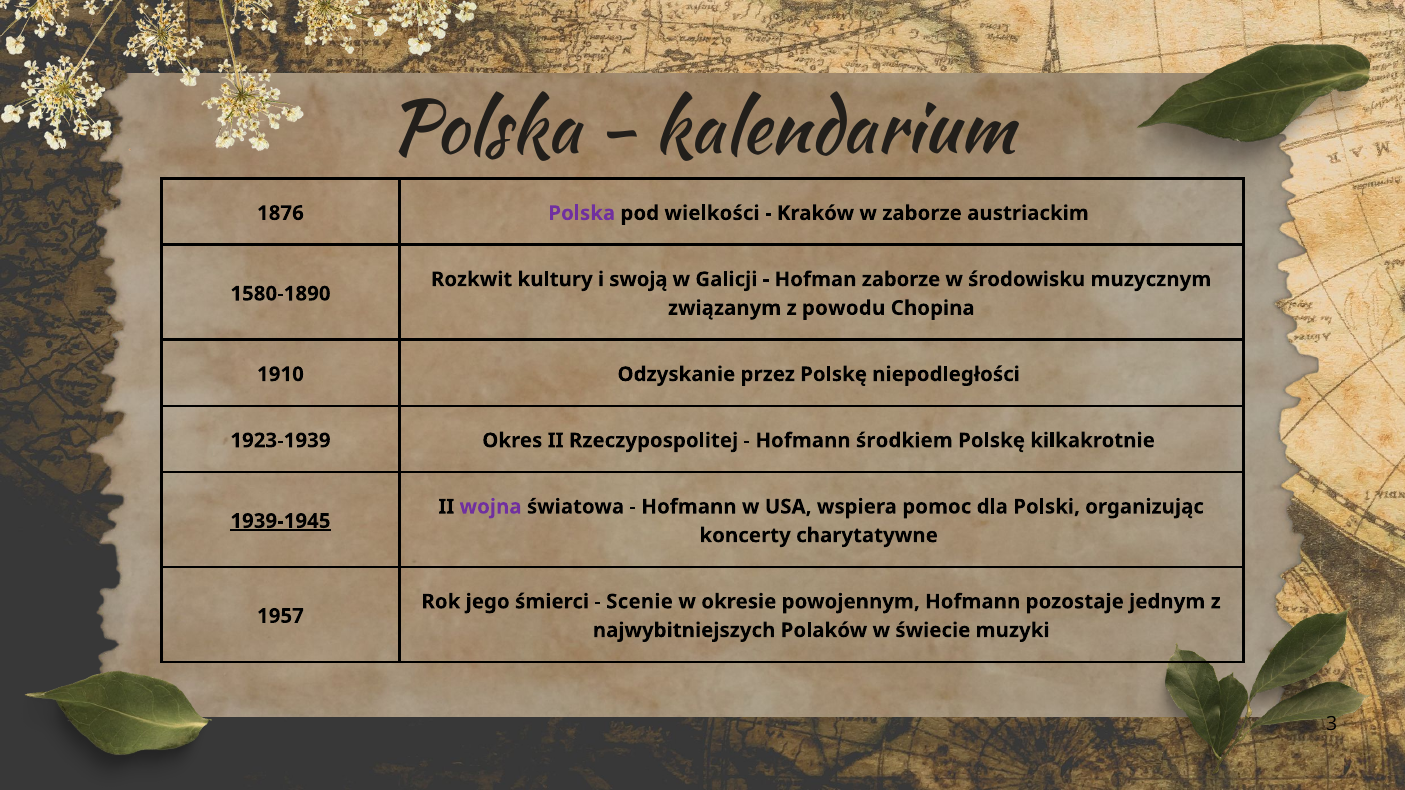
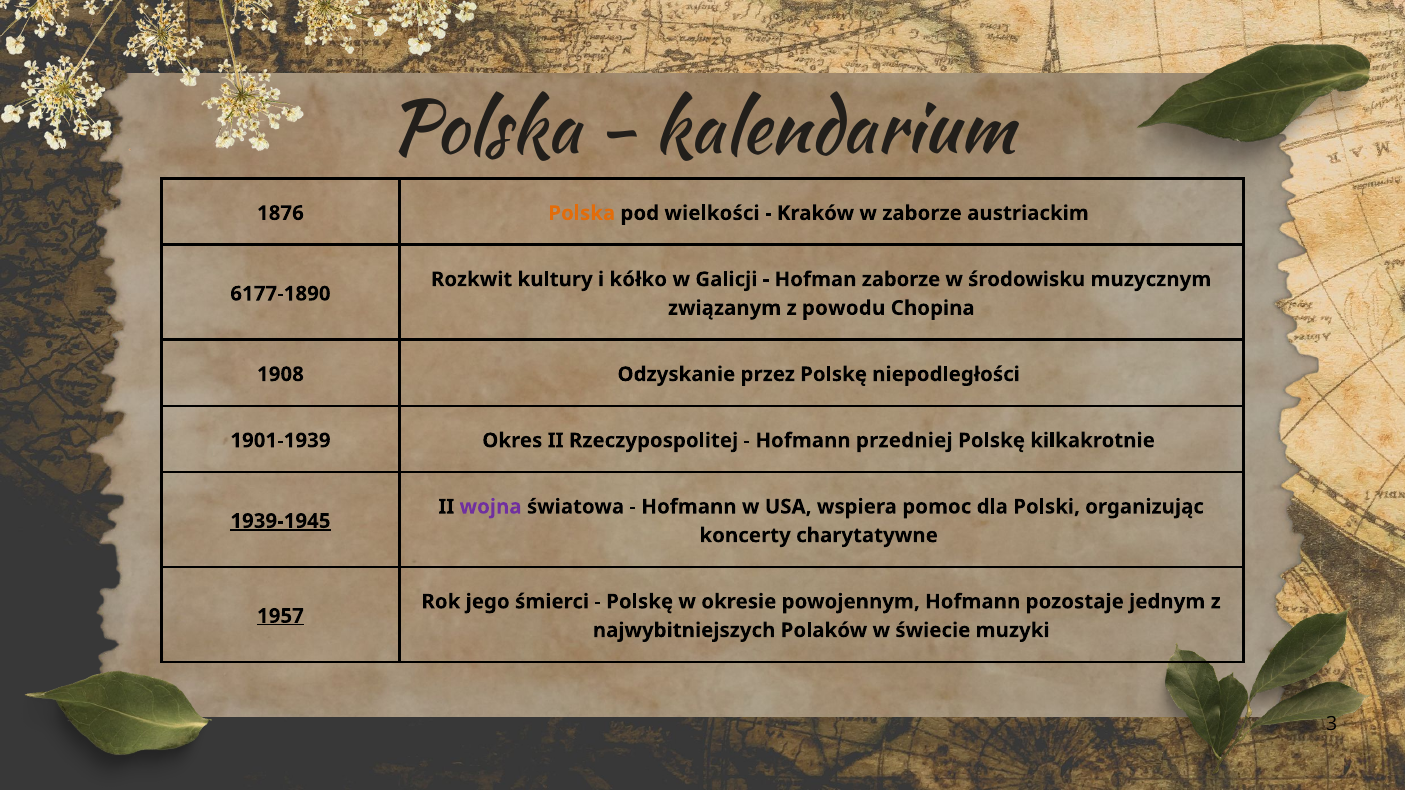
Polska colour: purple -> orange (582, 213)
swoją: swoją -> kółko (638, 280)
1580-1890: 1580-1890 -> 6177-1890 (280, 294)
1910: 1910 -> 1908 (280, 374)
1923-1939: 1923-1939 -> 1901-1939 (280, 441)
środkiem: środkiem -> przedniej (904, 441)
Scenie: Scenie -> Polskę (640, 602)
1957 underline: none -> present (280, 616)
